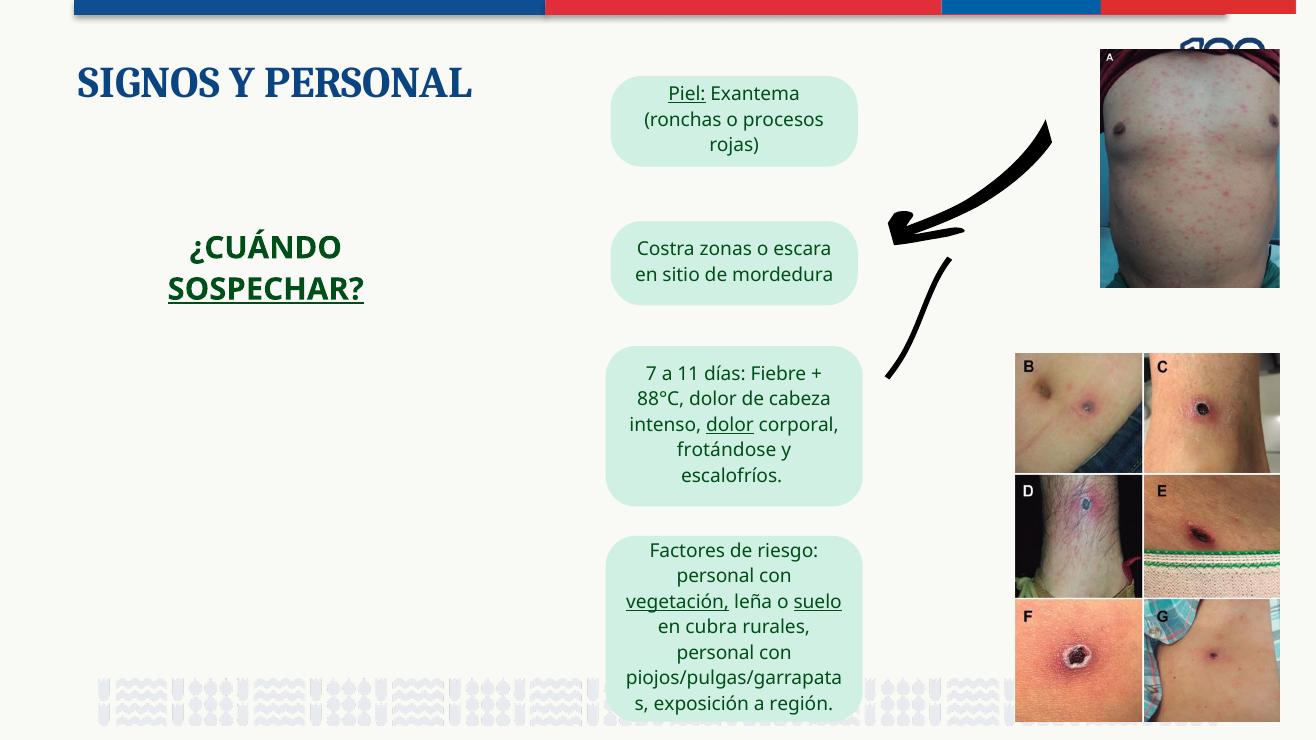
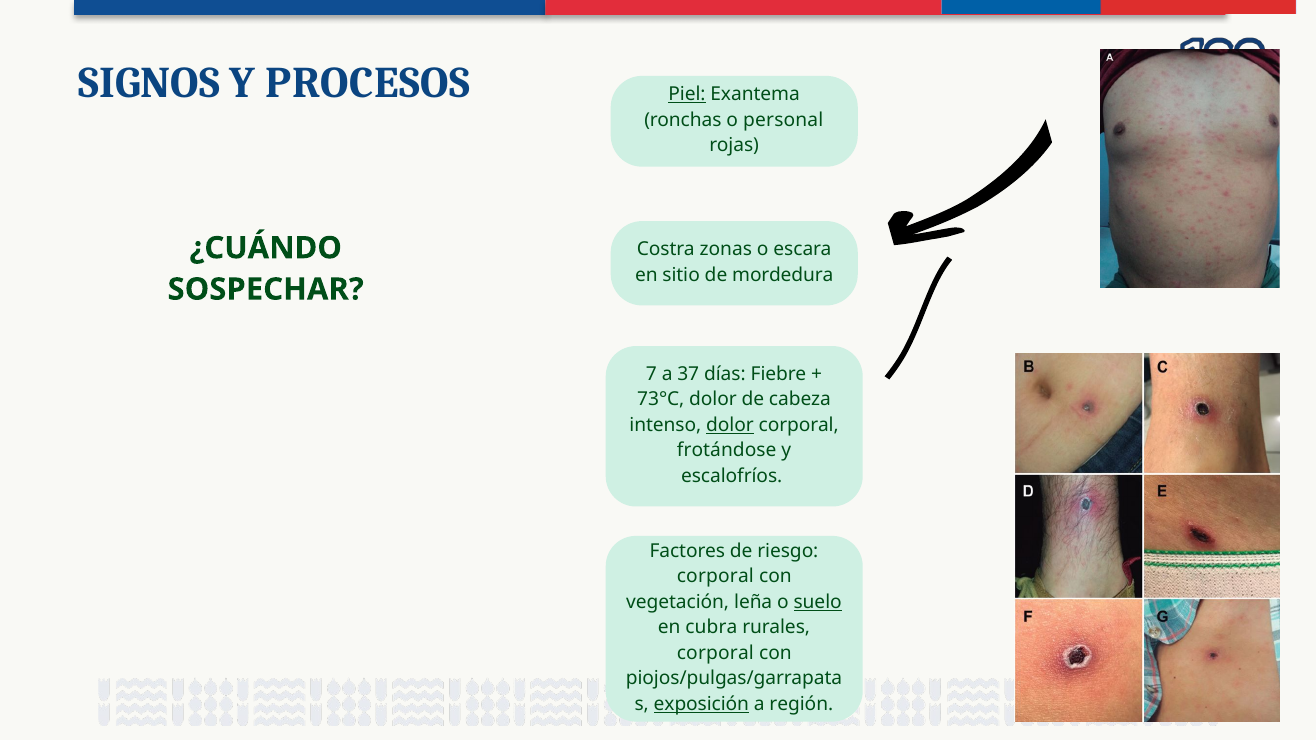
Y PERSONAL: PERSONAL -> PROCESOS (368, 83)
procesos: procesos -> personal (783, 120)
SOSPECHAR underline: present -> none (266, 289)
11: 11 -> 37 (688, 374)
88°C: 88°C -> 73°C (661, 400)
personal: personal -> corporal (715, 577)
vegetación underline: present -> none (678, 602)
personal: personal -> corporal (715, 653)
exposición underline: none -> present (701, 704)
